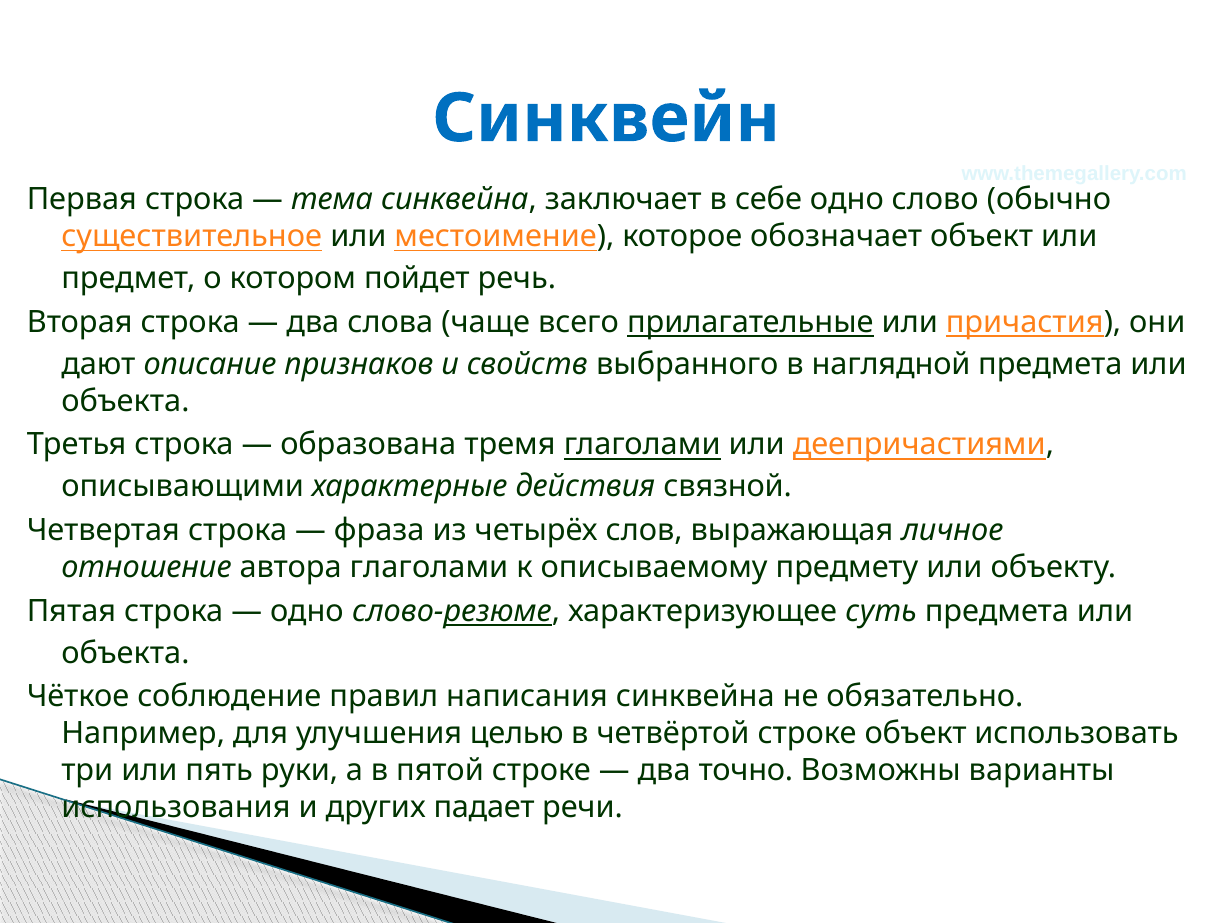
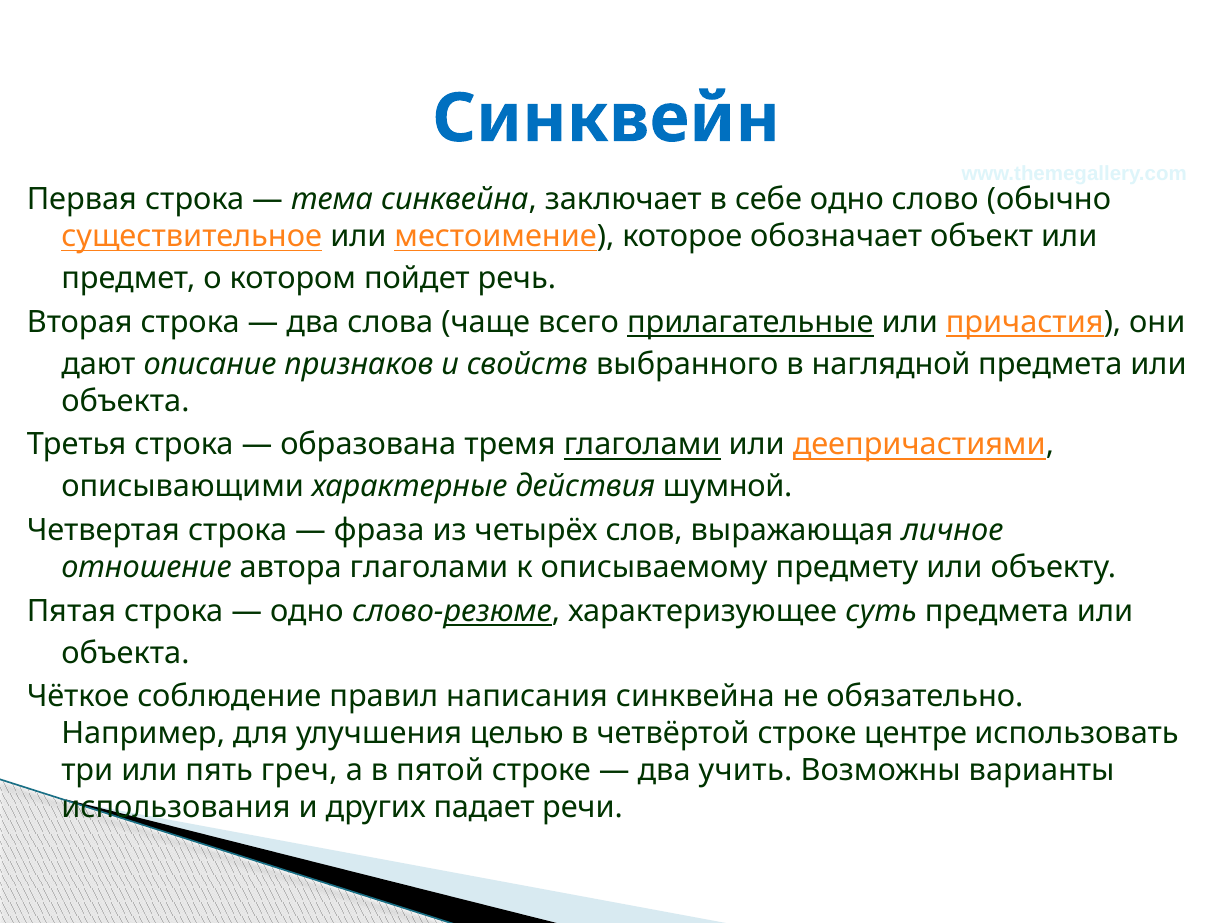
связной: связной -> шумной (728, 486)
строке объект: объект -> центре (916, 733)
руки: руки -> греч (299, 770)
точно: точно -> учить (745, 770)
